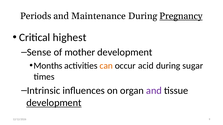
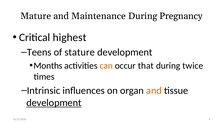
Periods: Periods -> Mature (36, 16)
Pregnancy underline: present -> none (181, 16)
Sense: Sense -> Teens (39, 52)
mother: mother -> stature (80, 52)
acid: acid -> that (146, 66)
sugar: sugar -> twice (193, 66)
and colour: purple -> orange (154, 91)
